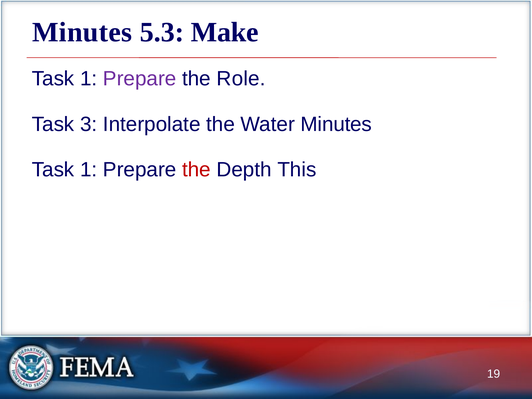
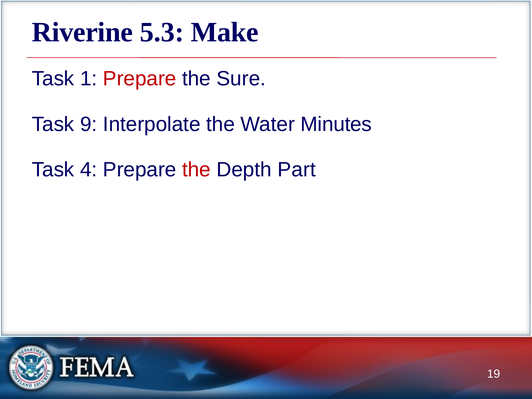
Minutes: Minutes -> Riverine (82, 32)
Prepare colour: purple -> red (140, 79)
Role: Role -> Sure (241, 79)
3: 3 -> 9 (89, 124)
1: 1 -> 4 (89, 170)
This: This -> Part (297, 170)
